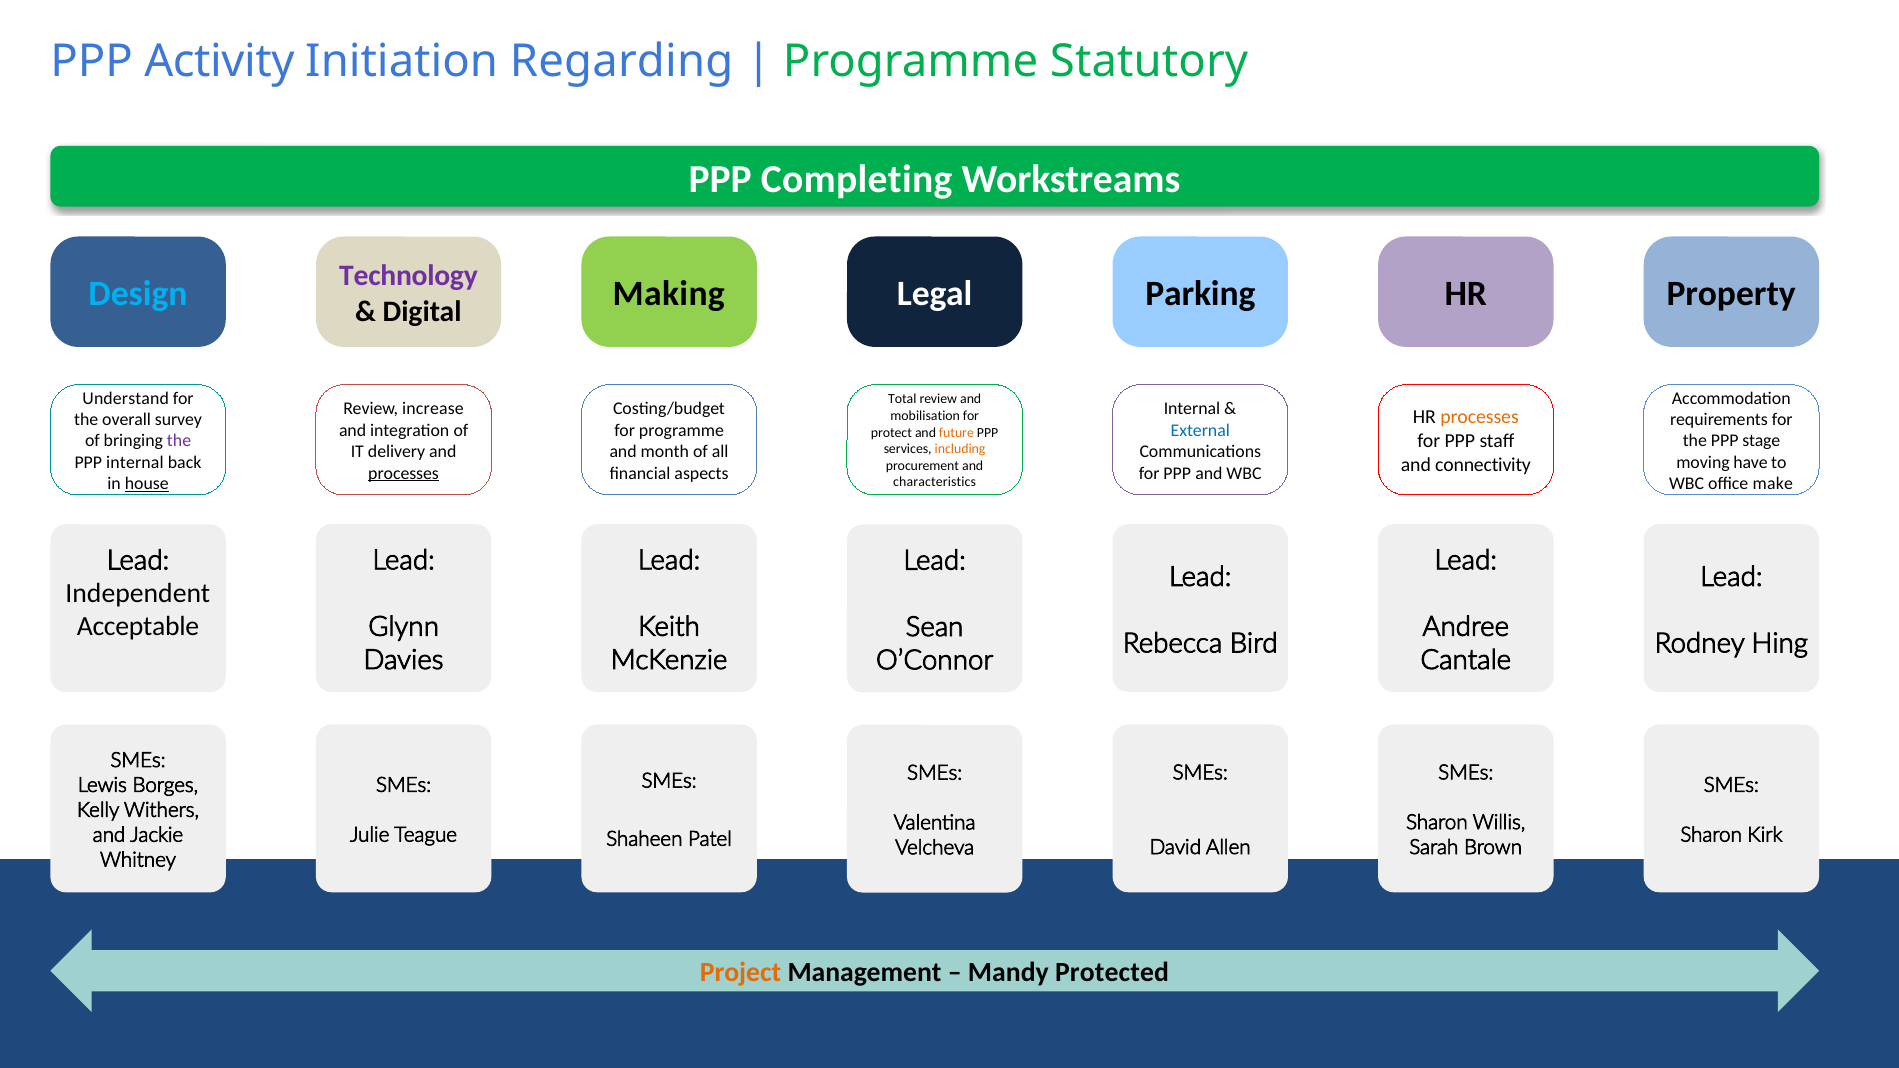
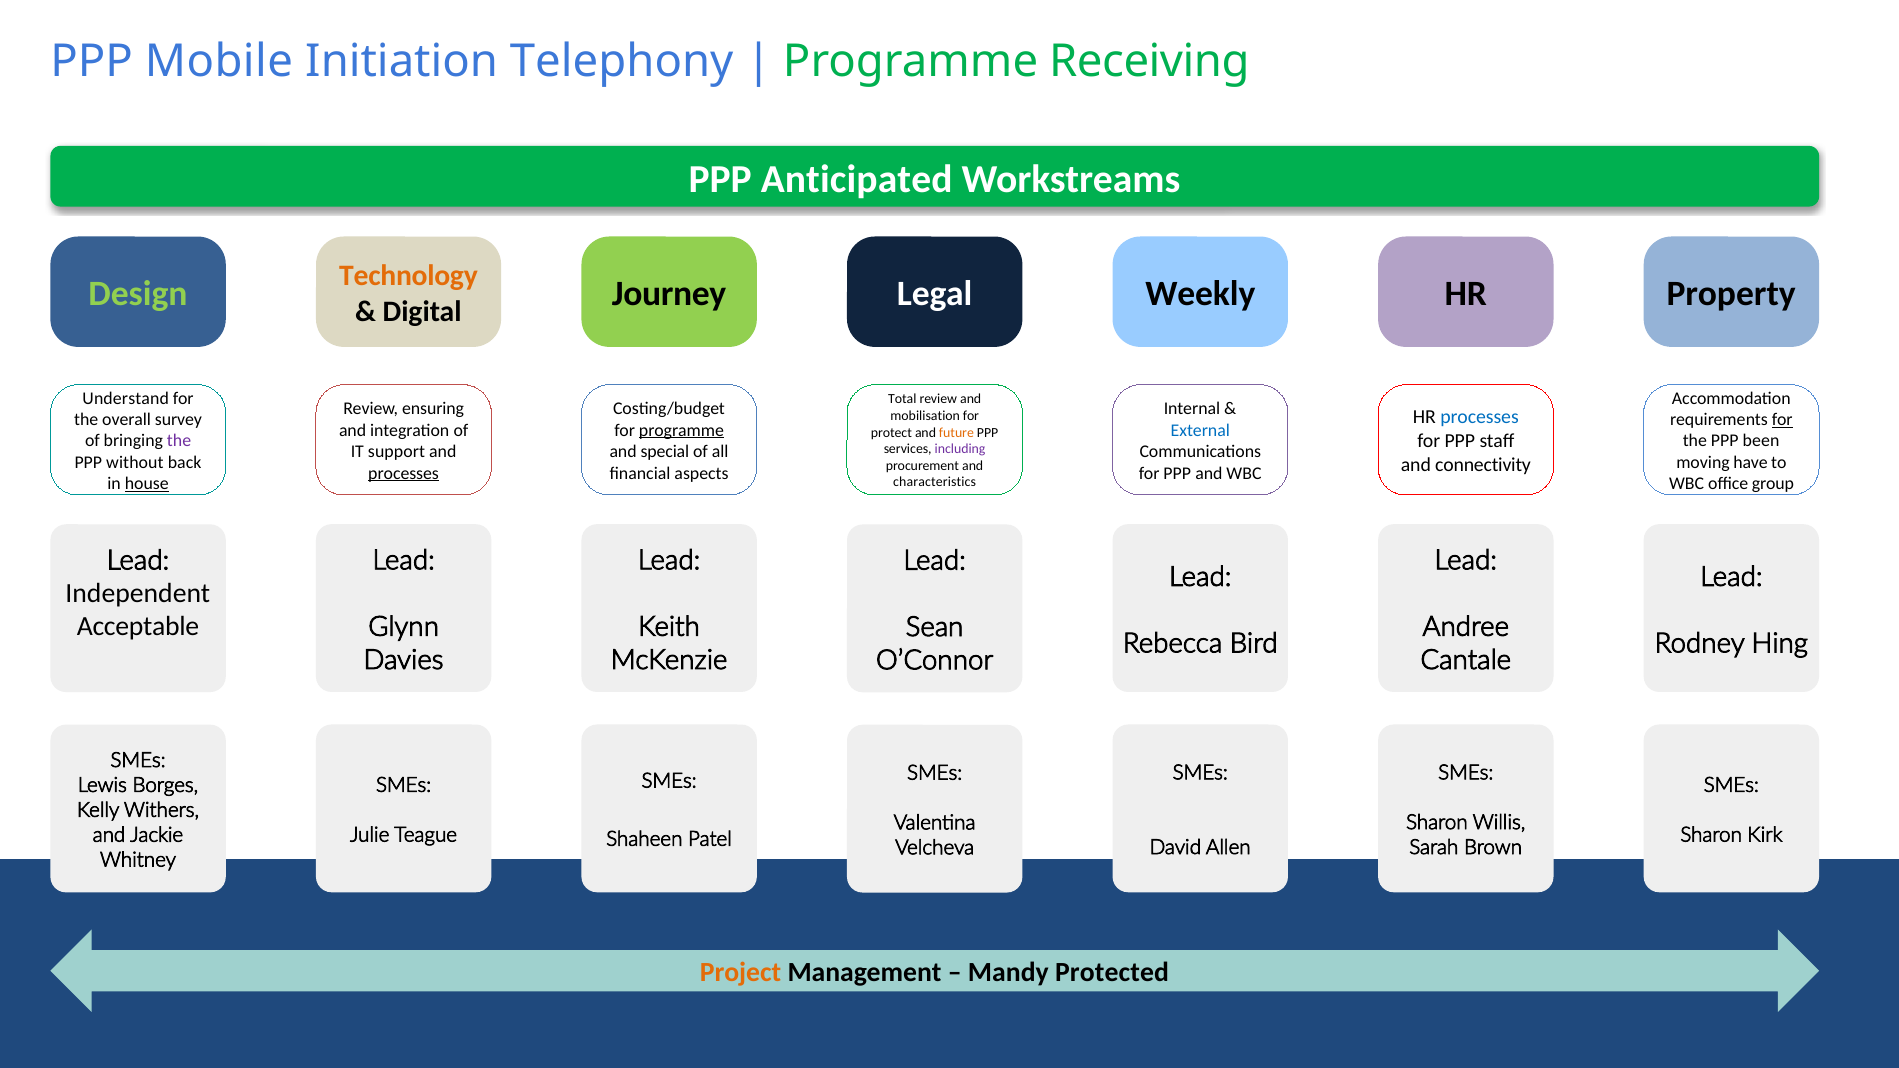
Activity: Activity -> Mobile (219, 62)
Regarding: Regarding -> Telephony (622, 62)
Statutory: Statutory -> Receiving (1149, 62)
Completing: Completing -> Anticipated (857, 179)
Technology colour: purple -> orange (408, 276)
Design colour: light blue -> light green (138, 294)
Making: Making -> Journey (669, 294)
Parking: Parking -> Weekly (1200, 294)
increase: increase -> ensuring (433, 409)
processes colour: orange -> blue (1480, 417)
for underline: none -> present (1782, 420)
programme underline: none -> present (681, 430)
stage: stage -> been (1761, 441)
including colour: orange -> purple (960, 449)
delivery: delivery -> support (396, 452)
month: month -> special (665, 452)
PPP internal: internal -> without (135, 462)
make: make -> group (1773, 484)
